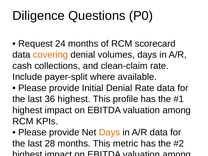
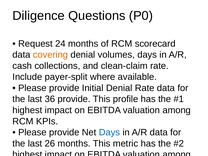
36 highest: highest -> provide (74, 99)
Days colour: orange -> blue (109, 132)
28: 28 -> 26 (50, 143)
